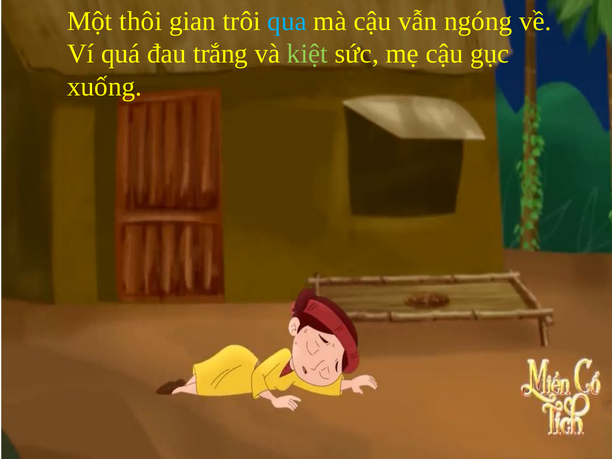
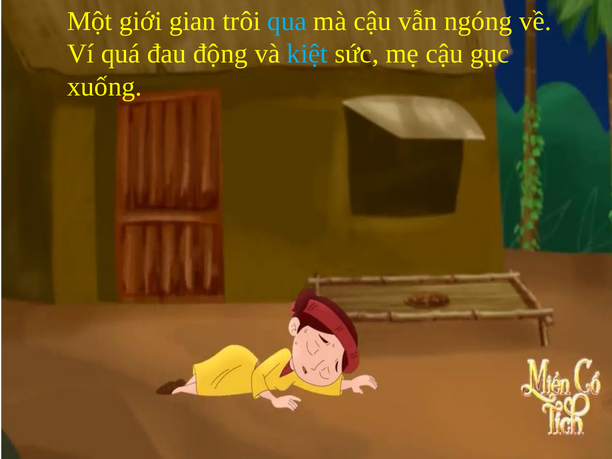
thôi: thôi -> giới (141, 21)
trắng: trắng -> động (221, 54)
kiệt colour: light green -> light blue (307, 54)
